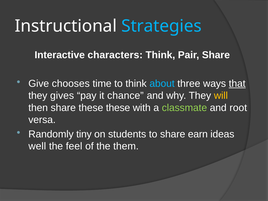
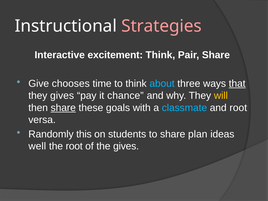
Strategies colour: light blue -> pink (162, 26)
characters: characters -> excitement (115, 55)
share underline: none -> present (63, 108)
these these: these -> goals (118, 108)
classmate colour: light green -> light blue (184, 108)
tiny: tiny -> this (84, 134)
earn: earn -> plan (198, 134)
the feel: feel -> root (74, 146)
the them: them -> gives (126, 146)
